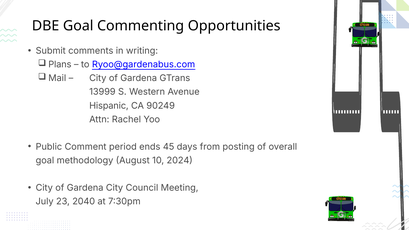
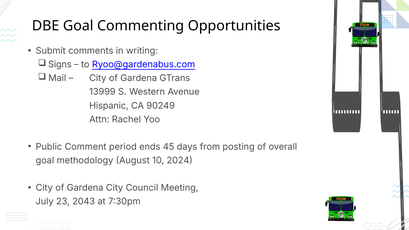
Plans: Plans -> Signs (60, 64)
2040: 2040 -> 2043 (84, 202)
